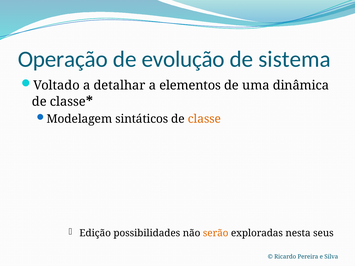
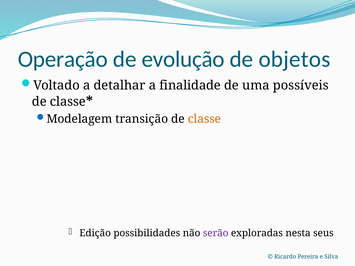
sistema: sistema -> objetos (294, 59)
elementos: elementos -> finalidade (190, 85)
dinâmica: dinâmica -> possíveis (301, 85)
sintáticos: sintáticos -> transição (142, 119)
serão colour: orange -> purple (216, 233)
